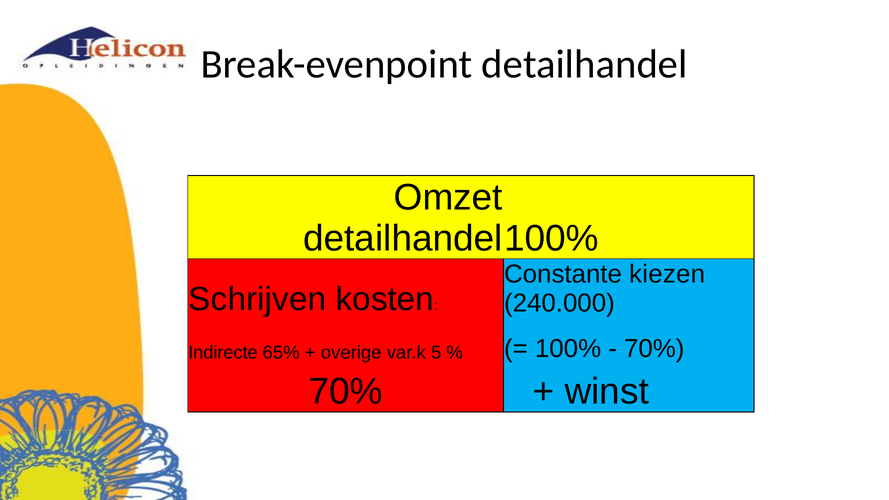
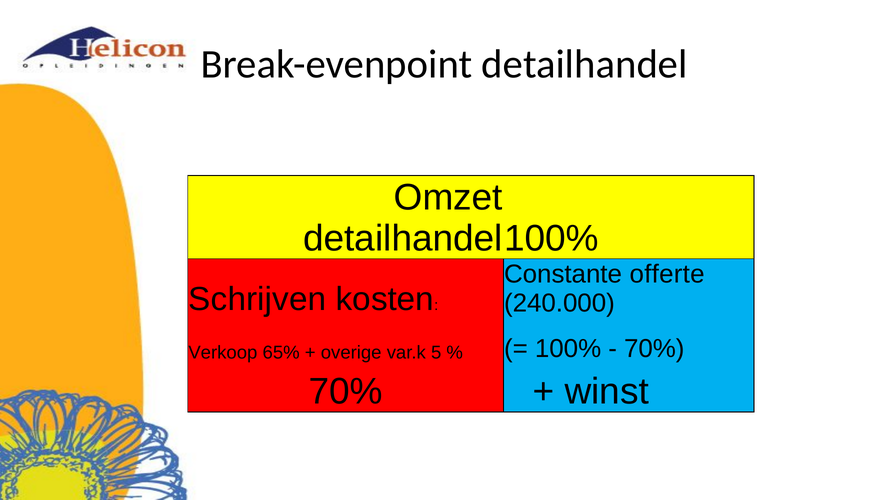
kiezen: kiezen -> offerte (667, 274)
Indirecte: Indirecte -> Verkoop (223, 353)
